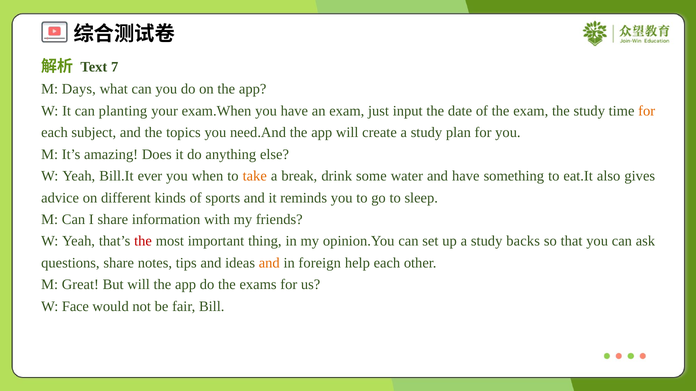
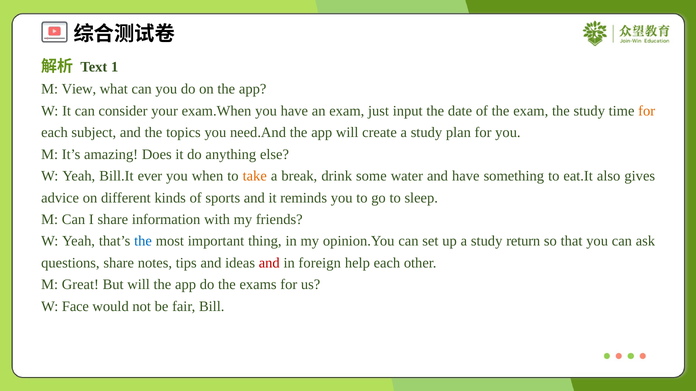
7: 7 -> 1 (115, 67)
Days: Days -> View (79, 89)
planting: planting -> consider (123, 111)
the colour: red -> blue (143, 242)
backs: backs -> return (523, 242)
and colour: orange -> red (269, 263)
